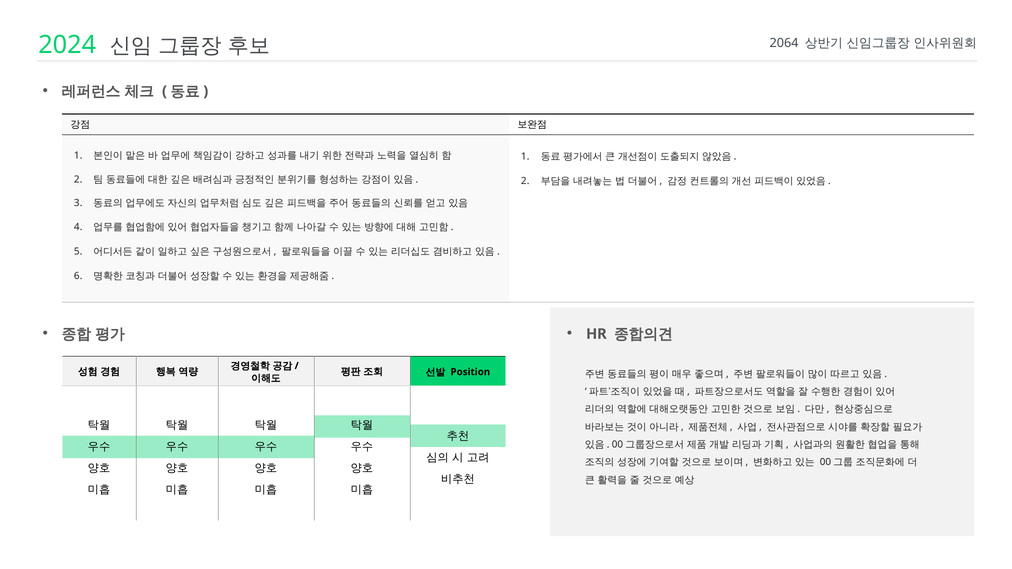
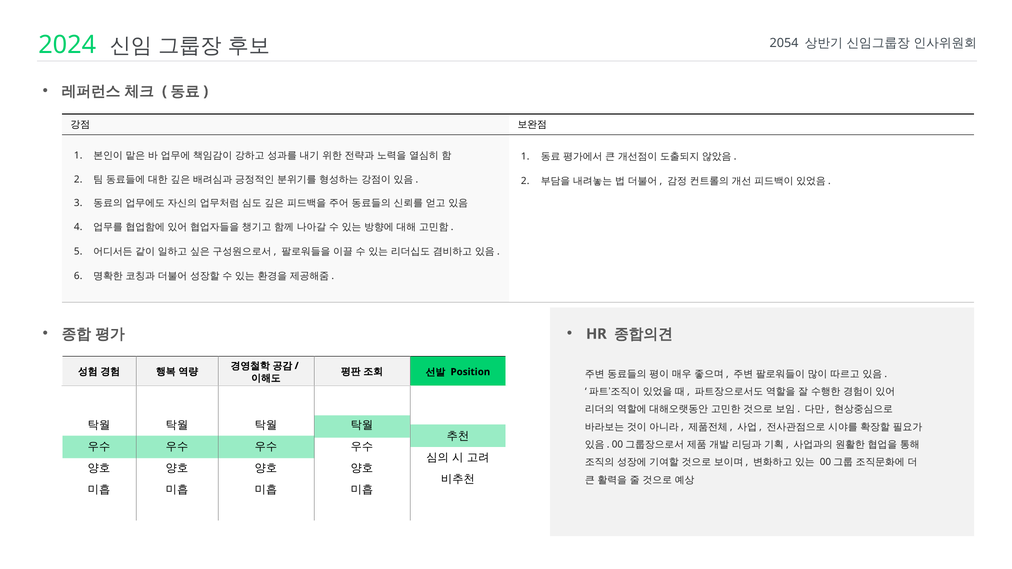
2064: 2064 -> 2054 (784, 43)
